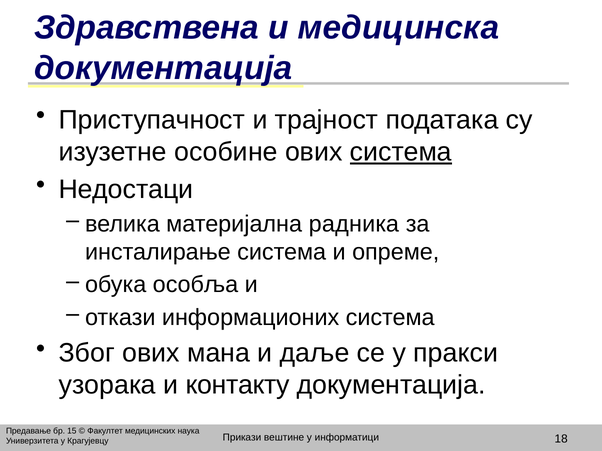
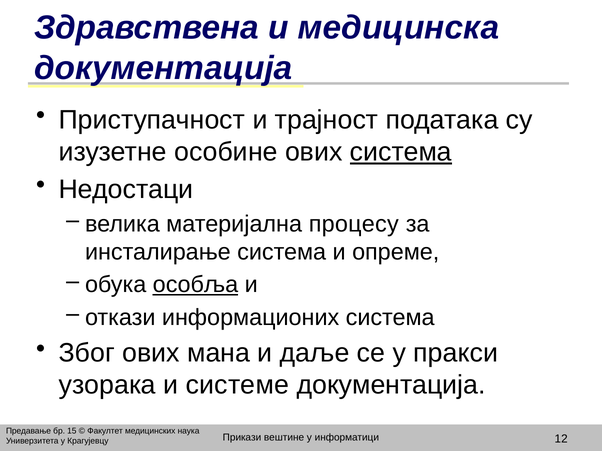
радника: радника -> процесу (354, 224)
особља underline: none -> present (195, 285)
контакту: контакту -> системе (237, 386)
18: 18 -> 12 (561, 439)
